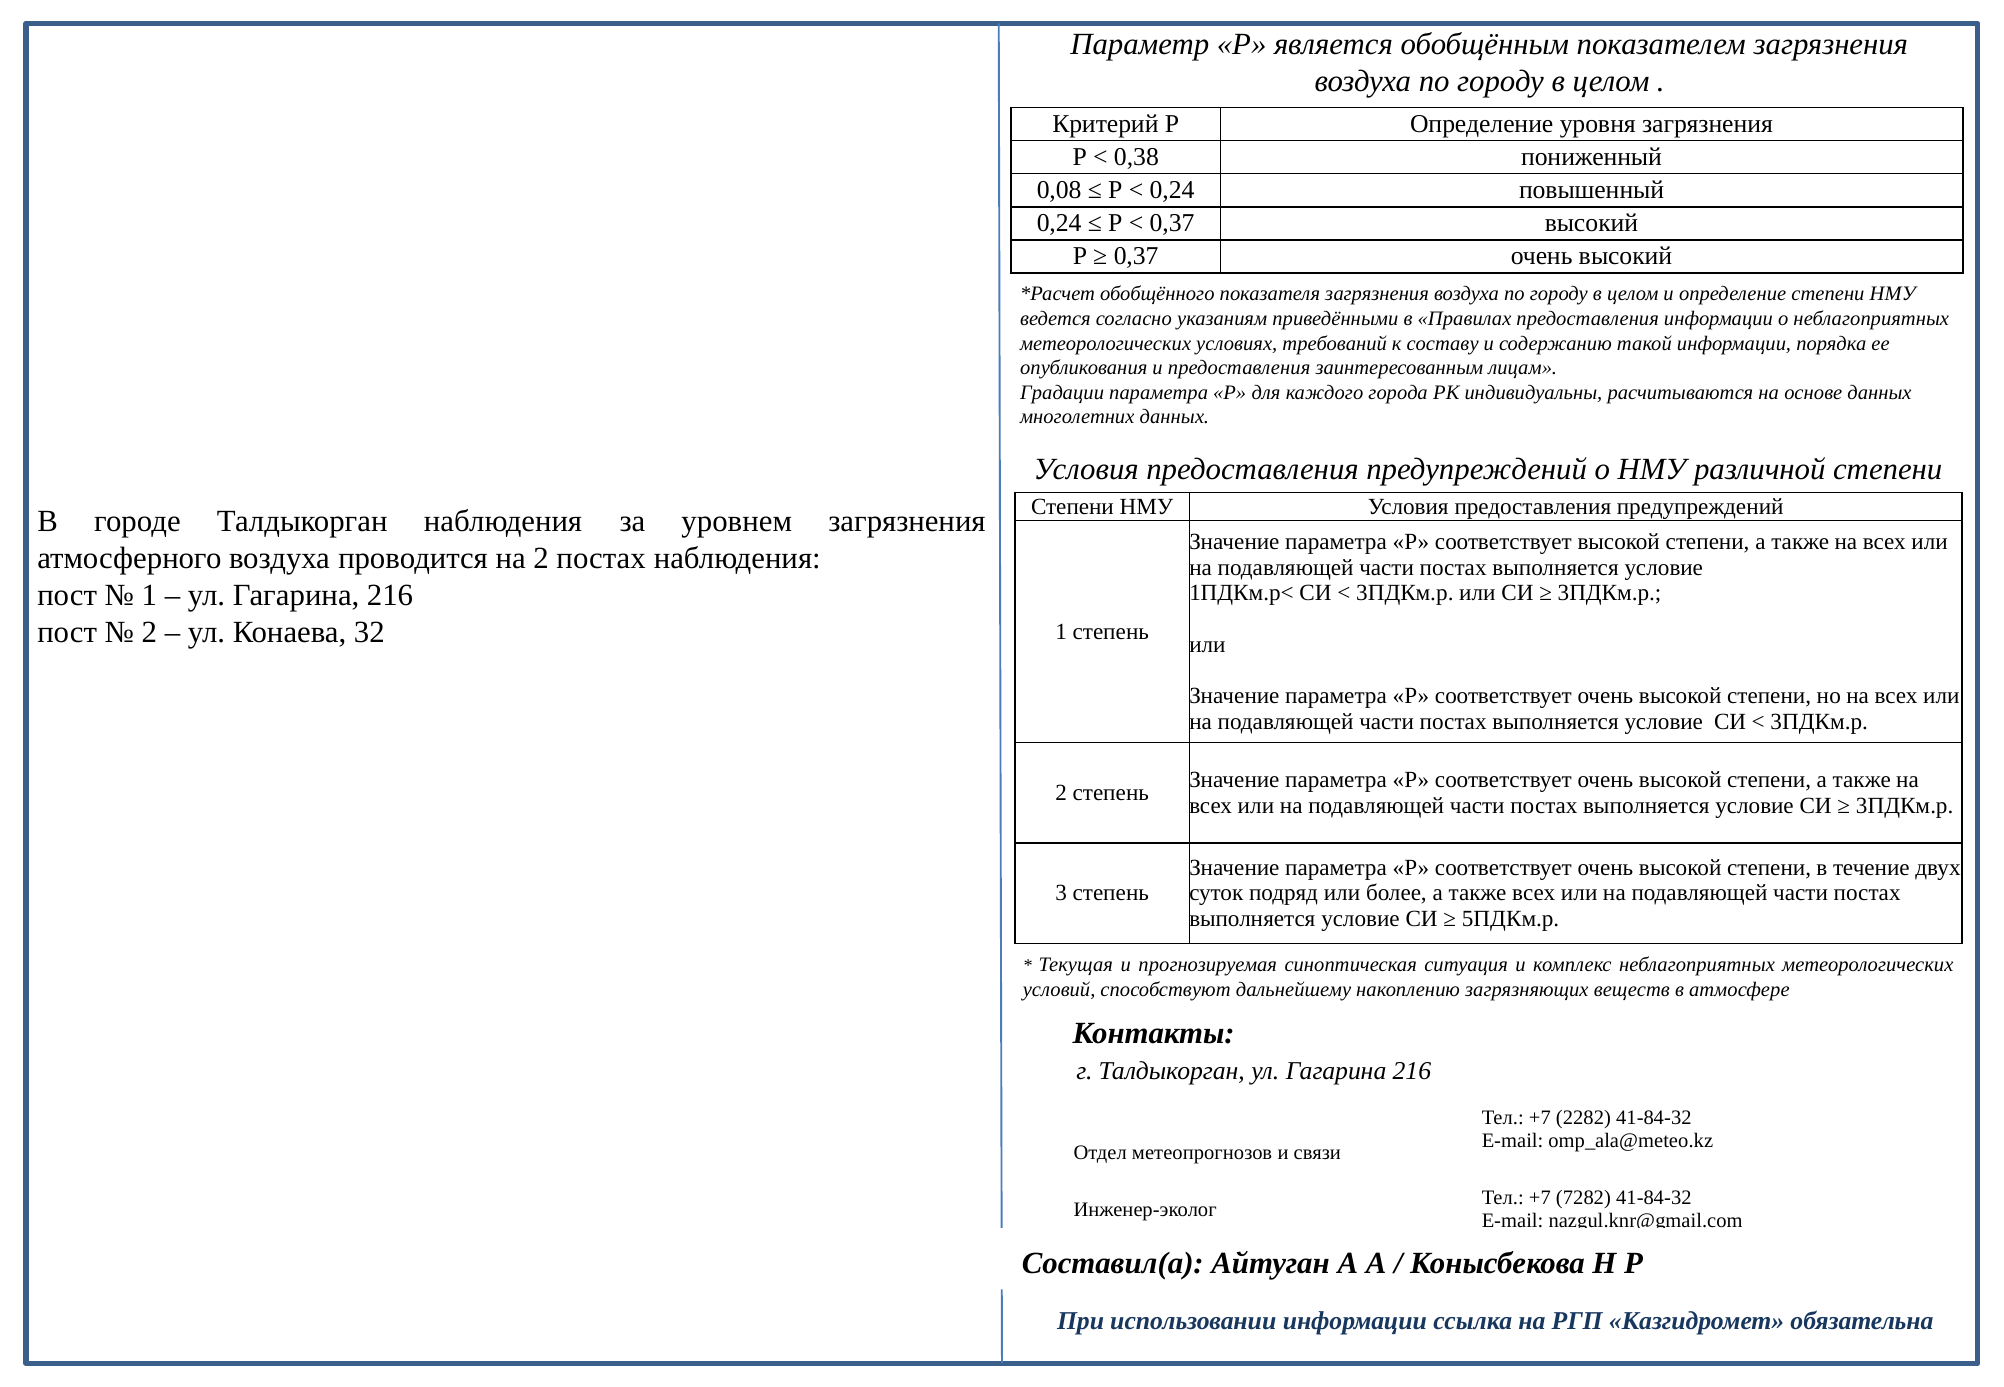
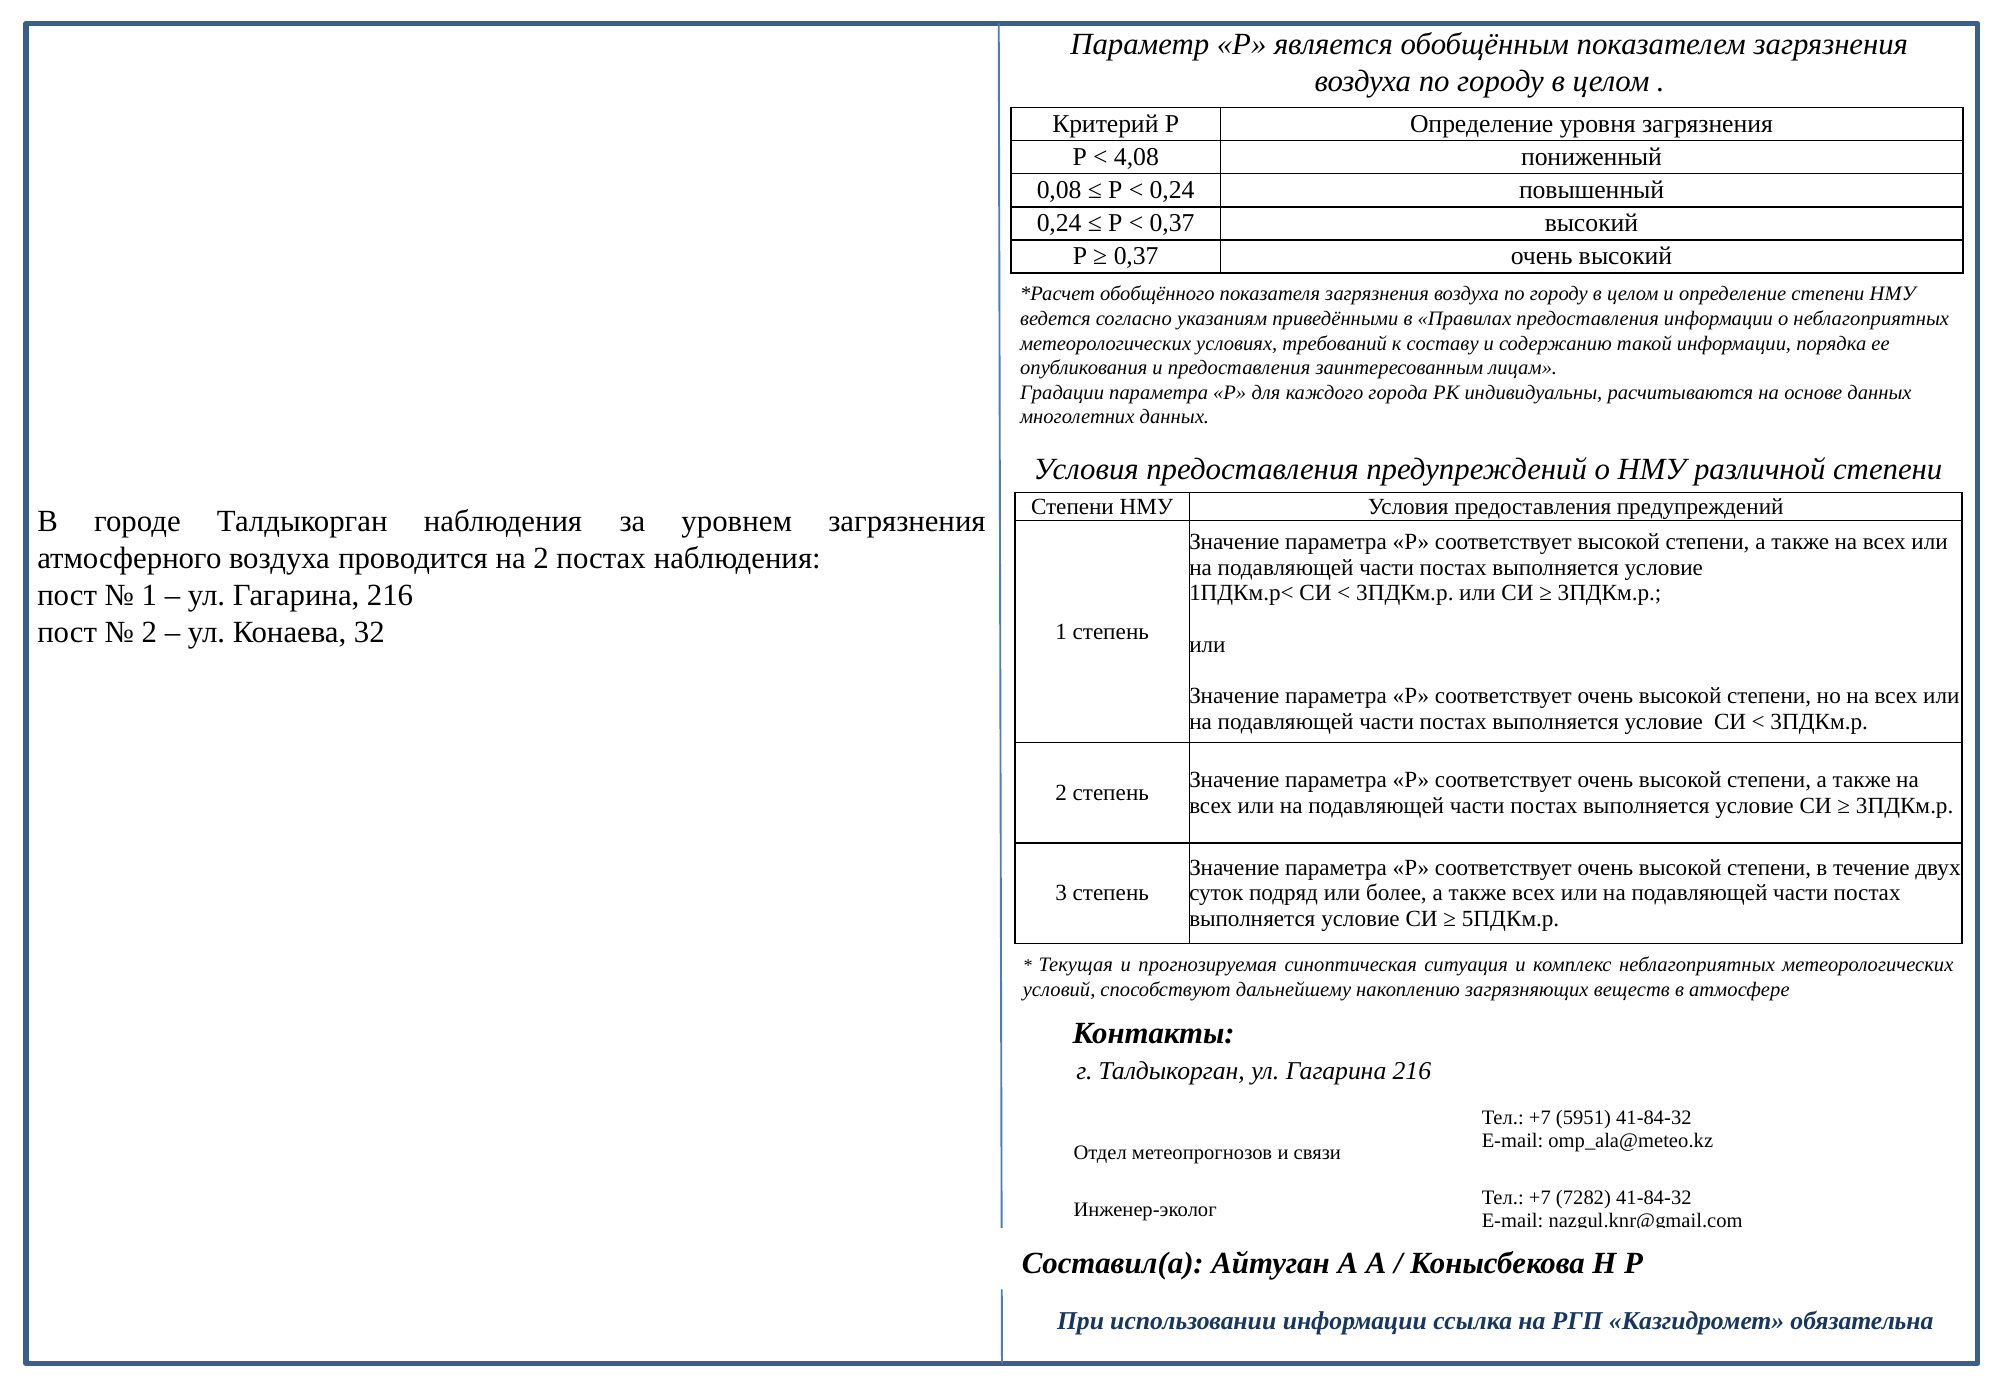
0,38: 0,38 -> 4,08 (1136, 157)
2282: 2282 -> 5951 (1583, 1118)
